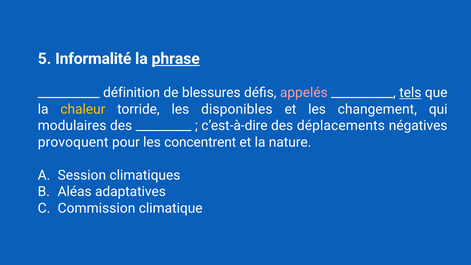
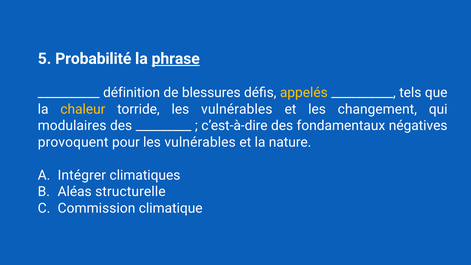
Informalité: Informalité -> Probabilité (93, 59)
appelés colour: pink -> yellow (304, 93)
tels underline: present -> none (410, 93)
torride les disponibles: disponibles -> vulnérables (237, 109)
déplacements: déplacements -> fondamentaux (341, 126)
pour les concentrent: concentrent -> vulnérables (200, 142)
Session: Session -> Intégrer (82, 175)
adaptatives: adaptatives -> structurelle (130, 192)
